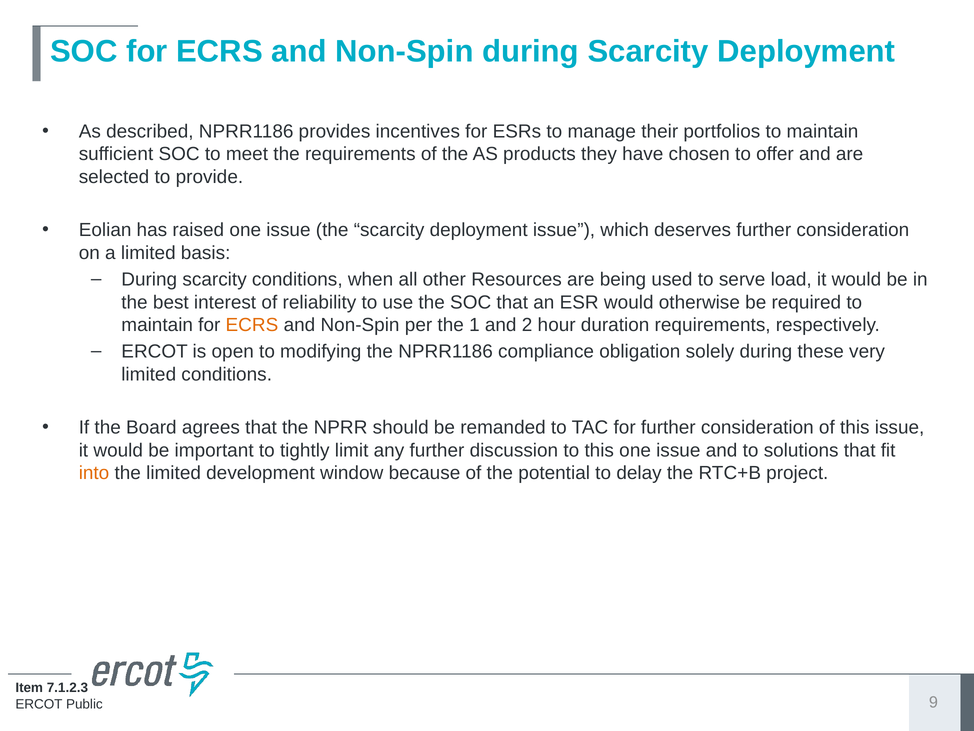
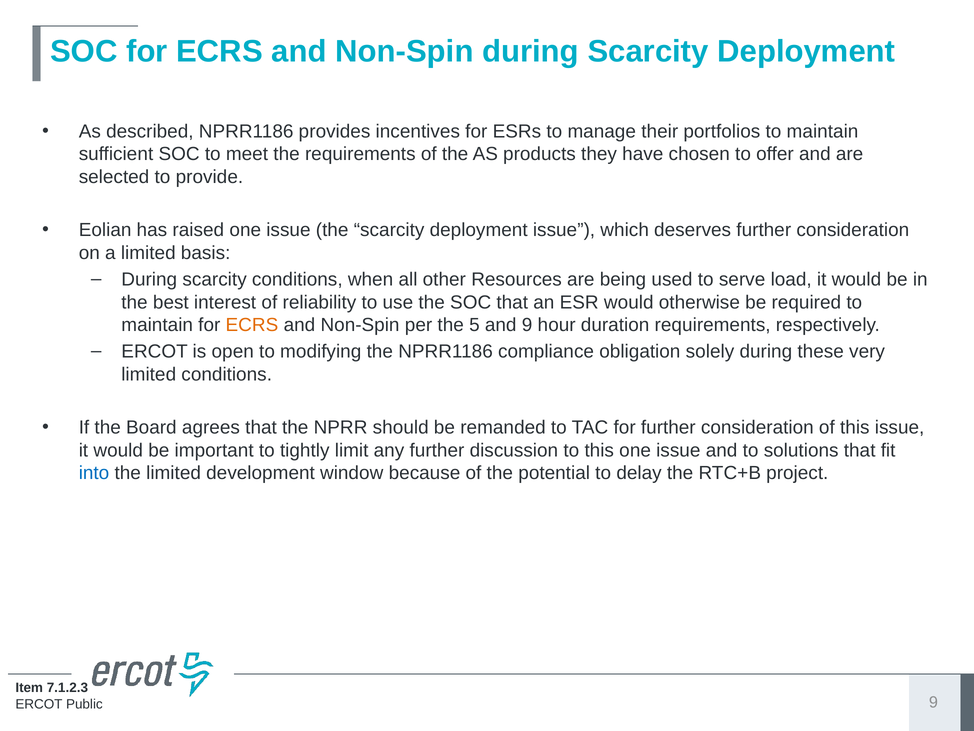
1: 1 -> 5 (474, 325)
and 2: 2 -> 9 (527, 325)
into colour: orange -> blue (94, 473)
